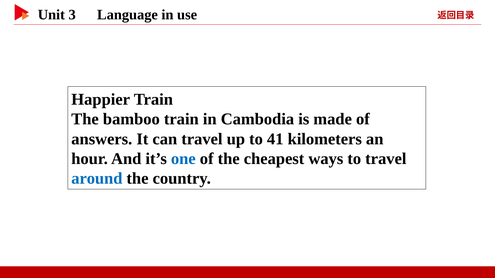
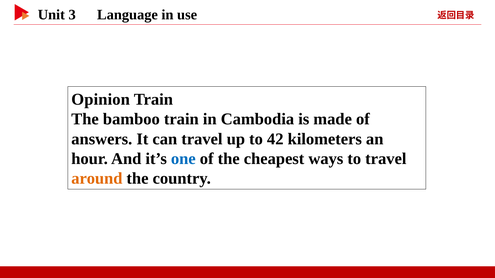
Happier: Happier -> Opinion (101, 100)
41: 41 -> 42 (275, 139)
around colour: blue -> orange (97, 179)
